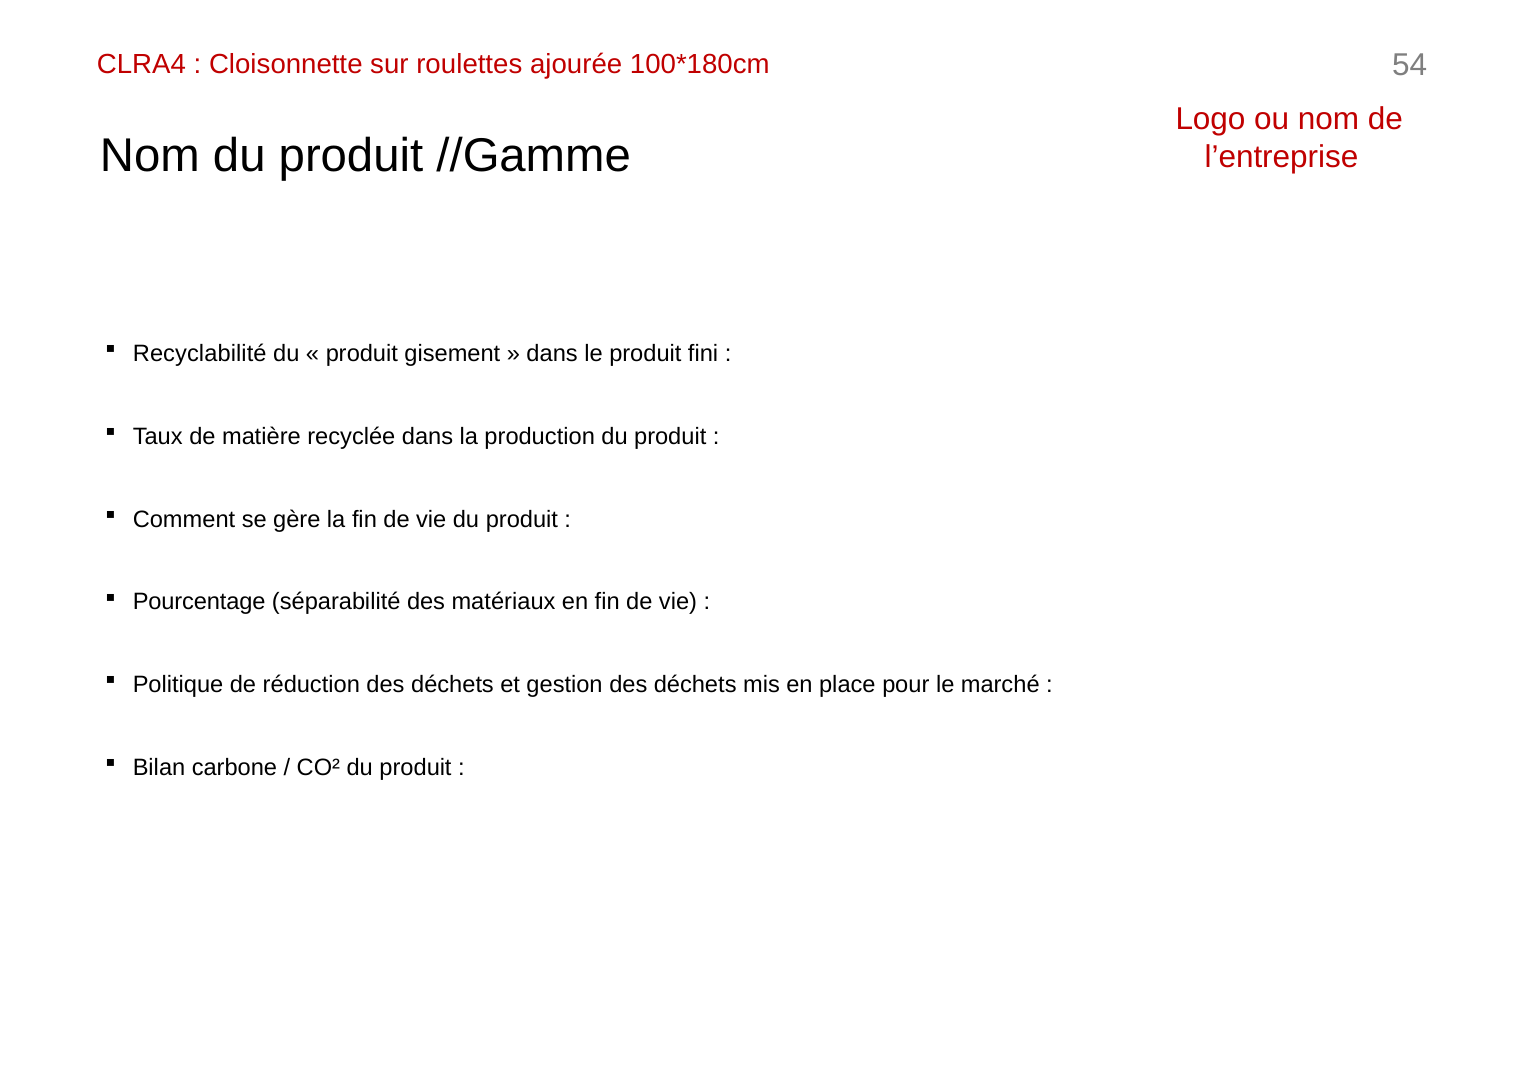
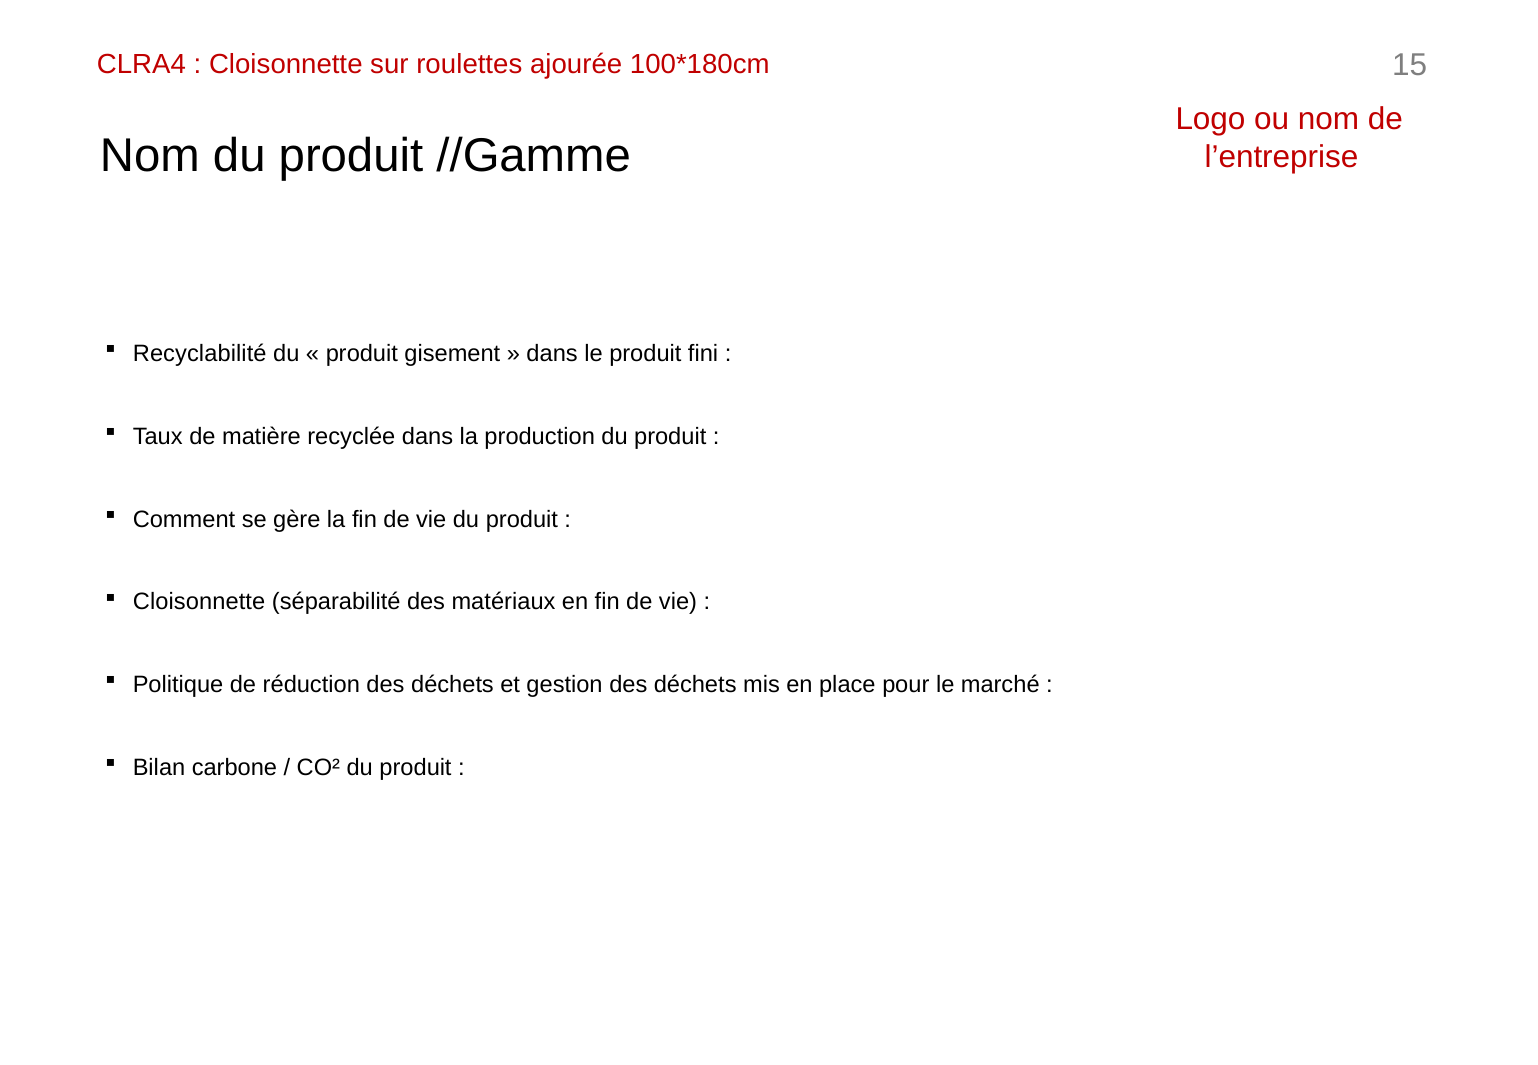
54: 54 -> 15 (1410, 65)
Pourcentage: Pourcentage -> Cloisonnette (199, 602)
